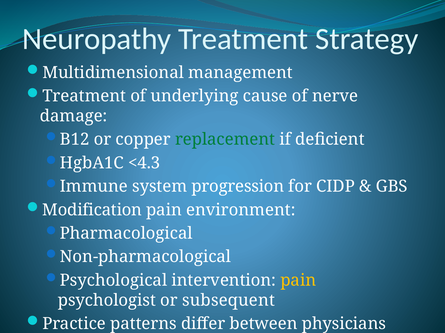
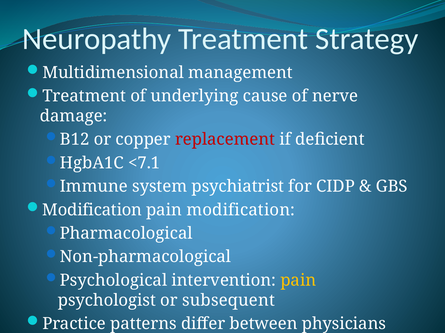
replacement colour: green -> red (225, 140)
<4.3: <4.3 -> <7.1 (144, 163)
progression: progression -> psychiatrist (238, 187)
pain environment: environment -> modification (241, 210)
